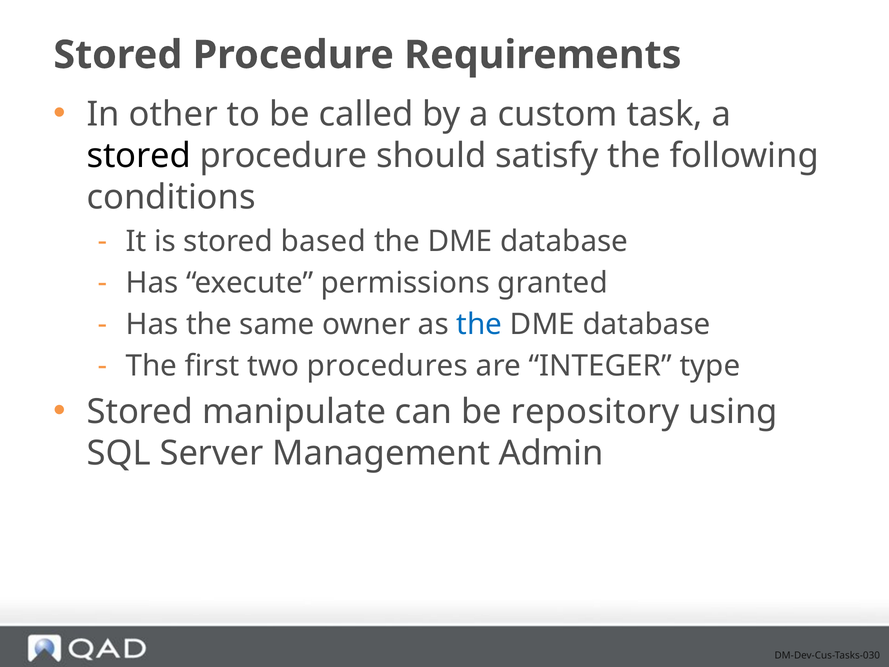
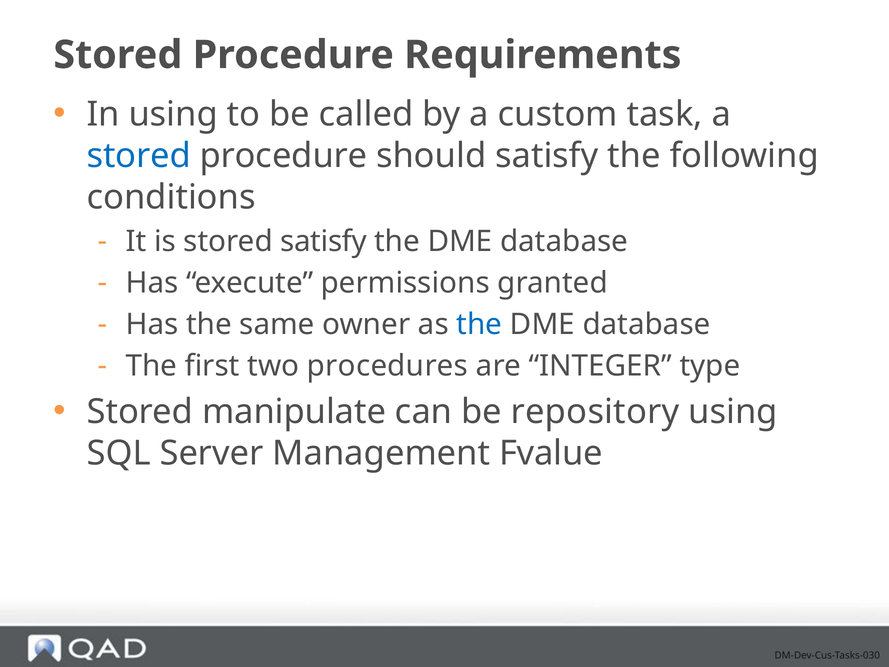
In other: other -> using (173, 114)
stored colour: black -> blue (139, 156)
stored based: based -> satisfy (324, 241)
Admin: Admin -> Fvalue (551, 453)
